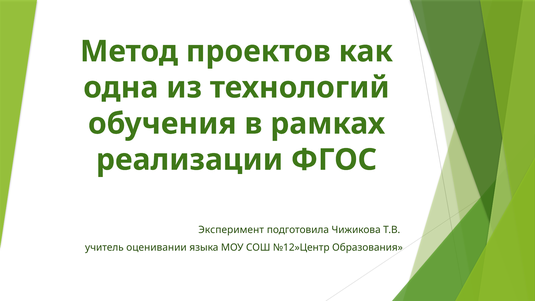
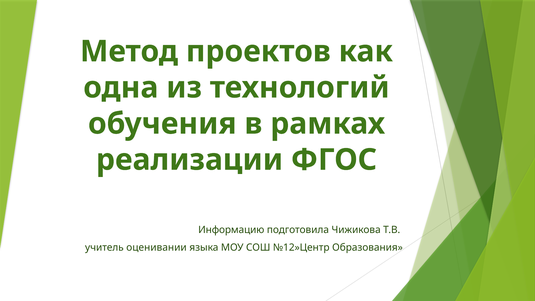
Эксперимент: Эксперимент -> Информацию (231, 230)
